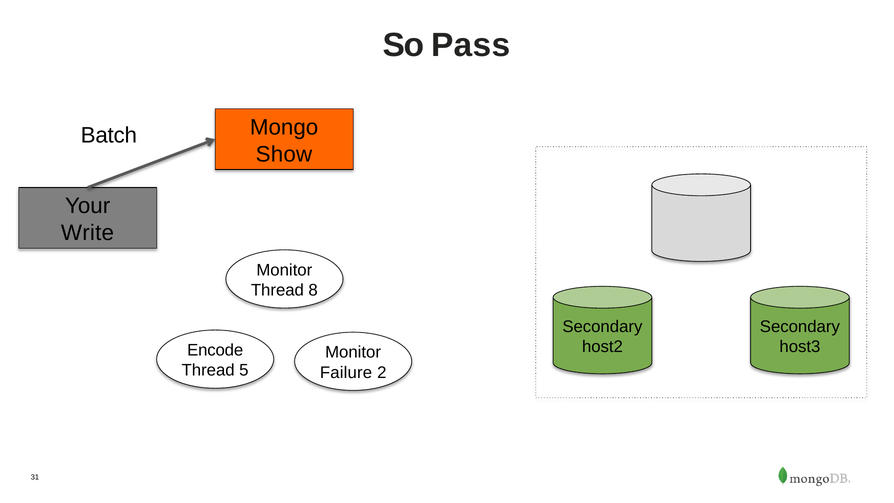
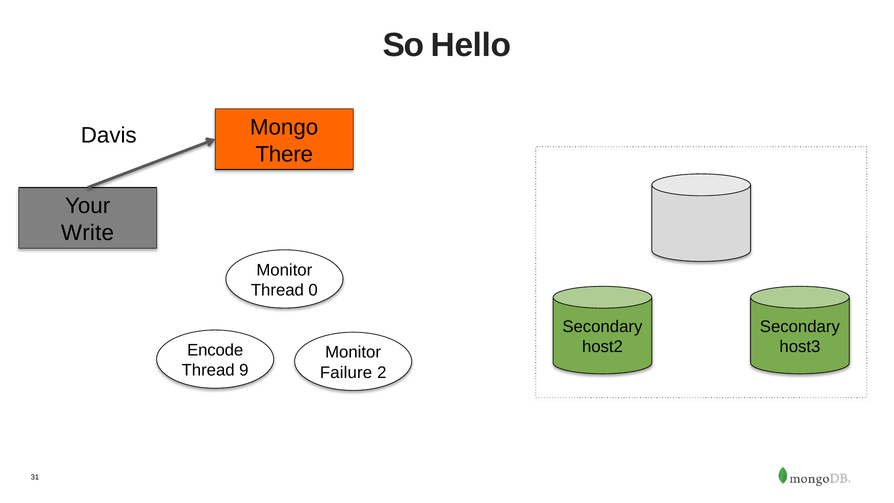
Pass: Pass -> Hello (471, 45)
Batch: Batch -> Davis (109, 135)
Show: Show -> There (284, 154)
8: 8 -> 0 (313, 290)
5: 5 -> 9 (244, 370)
